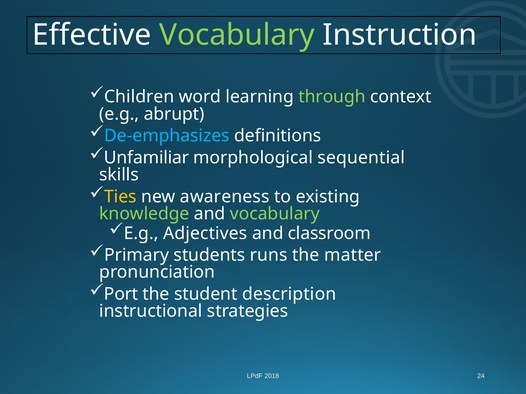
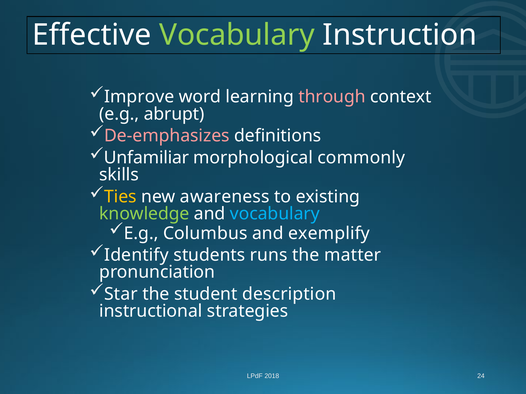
Children: Children -> Improve (139, 97)
through colour: light green -> pink (332, 97)
De-emphasizes colour: light blue -> pink (167, 136)
sequential: sequential -> commonly (361, 158)
vocabulary colour: light green -> light blue (275, 214)
Adjectives: Adjectives -> Columbus (205, 234)
classroom: classroom -> exemplify (329, 234)
Primary: Primary -> Identify (137, 255)
Port: Port -> Star (121, 295)
